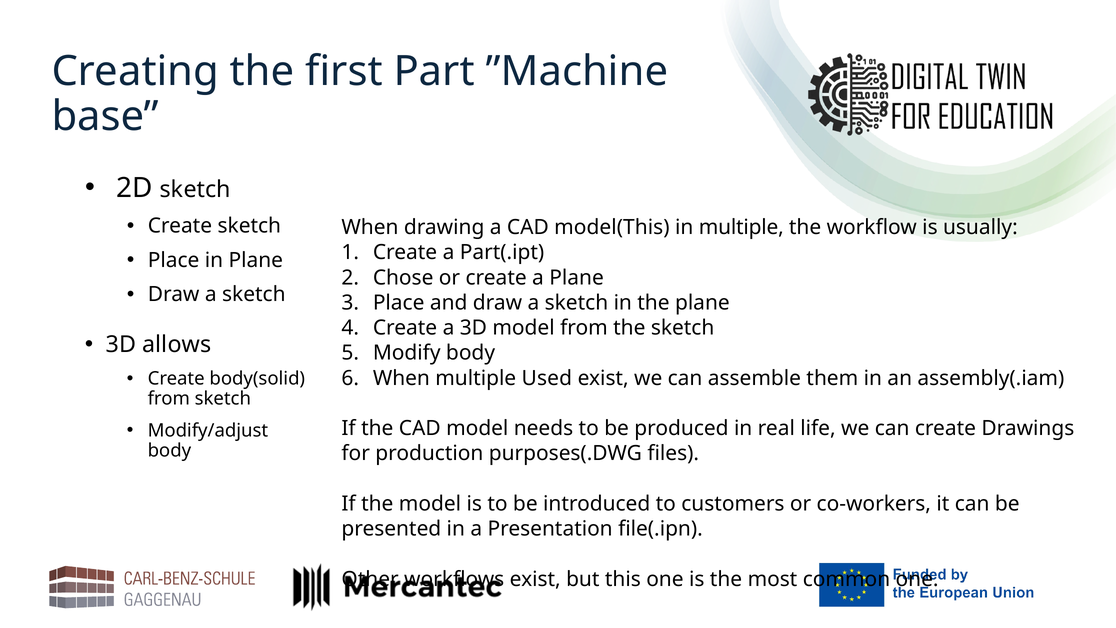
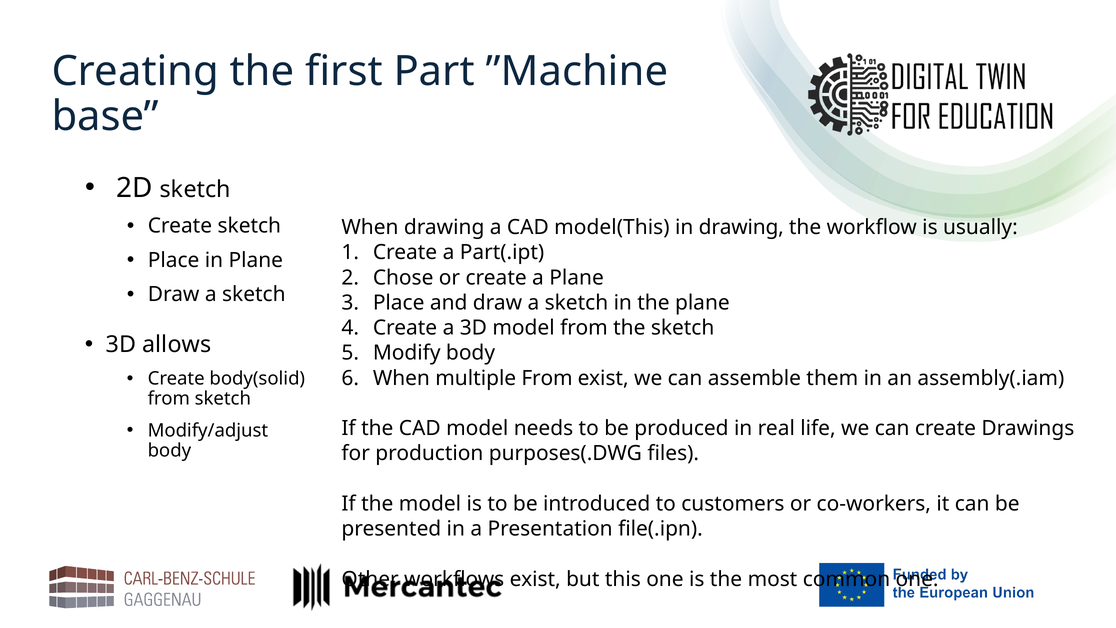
in multiple: multiple -> drawing (741, 227)
multiple Used: Used -> From (547, 378)
